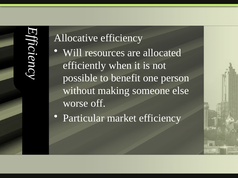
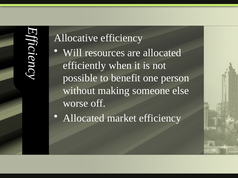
Particular: Particular -> Allocated (84, 118)
